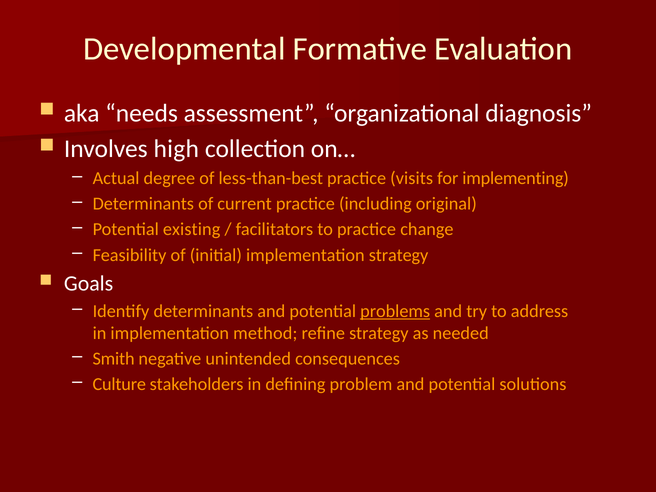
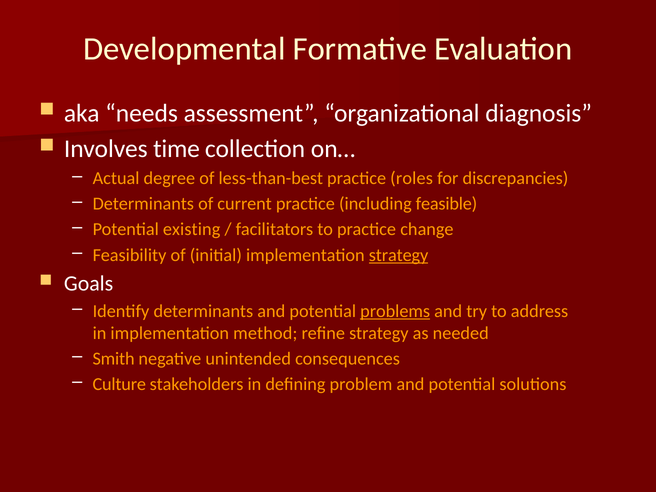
high: high -> time (176, 149)
visits: visits -> roles (412, 178)
implementing: implementing -> discrepancies (515, 178)
original: original -> feasible (446, 204)
strategy underline: none -> present (399, 255)
